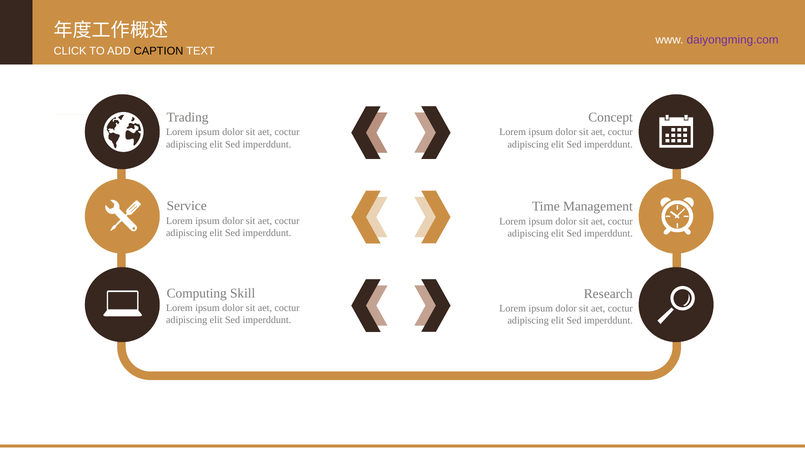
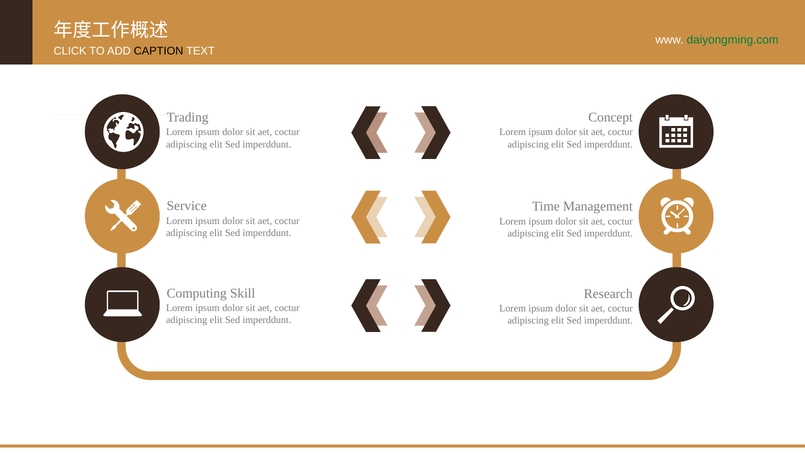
daiyongming.com colour: purple -> green (733, 40)
